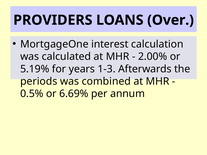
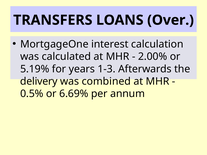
PROVIDERS: PROVIDERS -> TRANSFERS (53, 20)
periods: periods -> delivery (39, 81)
